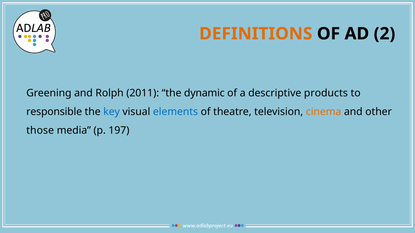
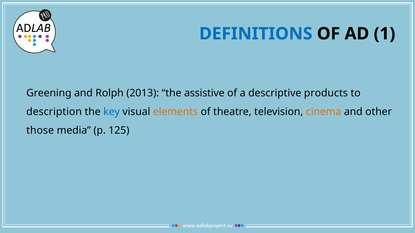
DEFINITIONS colour: orange -> blue (256, 34)
2: 2 -> 1 (384, 34)
2011: 2011 -> 2013 (143, 93)
dynamic: dynamic -> assistive (204, 93)
responsible: responsible -> description (54, 112)
elements colour: blue -> orange (176, 112)
197: 197 -> 125 (119, 131)
